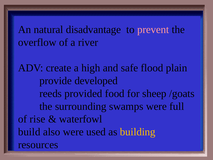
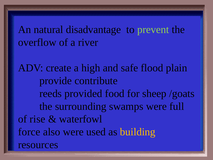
prevent colour: pink -> light green (153, 29)
developed: developed -> contribute (96, 81)
build: build -> force (29, 132)
